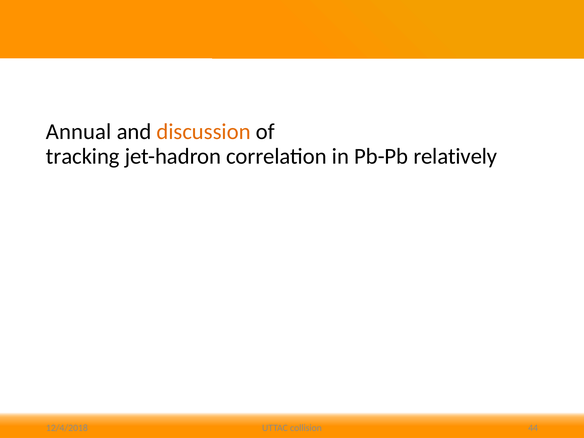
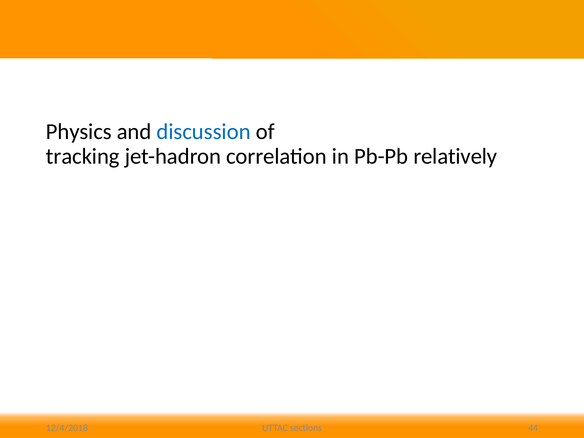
Annual: Annual -> Physics (79, 132)
discussion colour: orange -> blue (204, 132)
collision: collision -> sections (306, 428)
